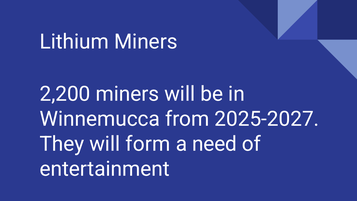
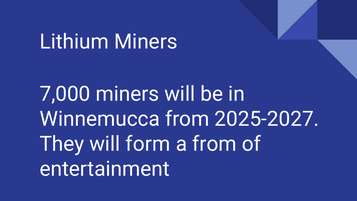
2,200: 2,200 -> 7,000 (65, 94)
a need: need -> from (214, 144)
